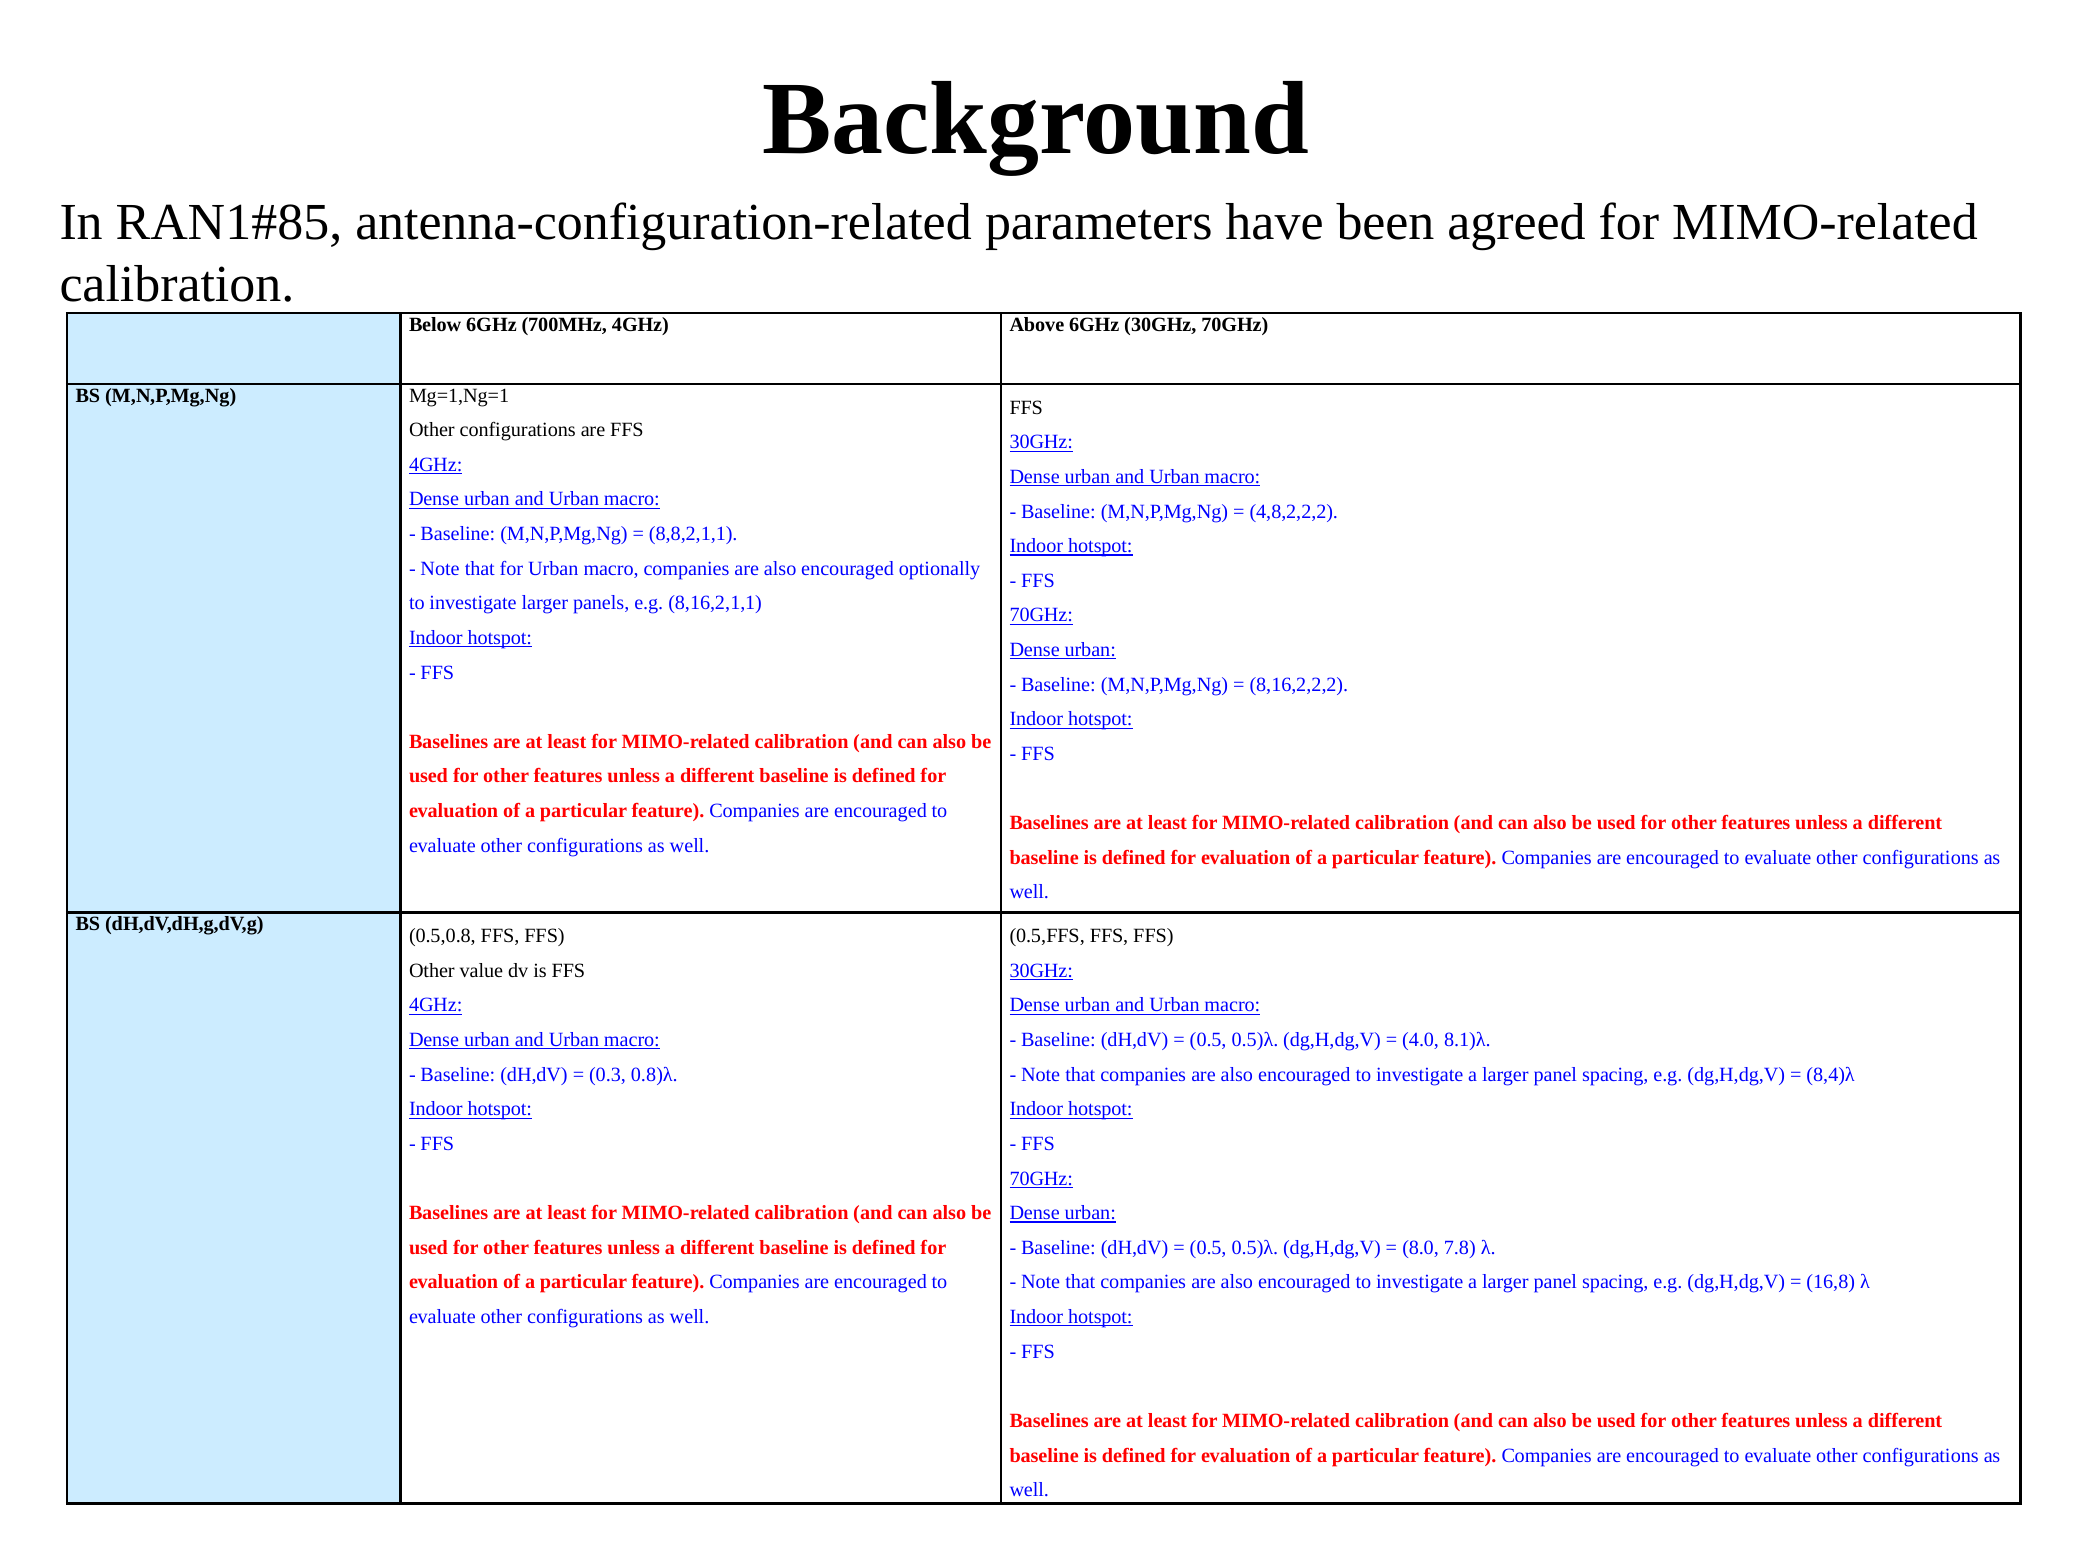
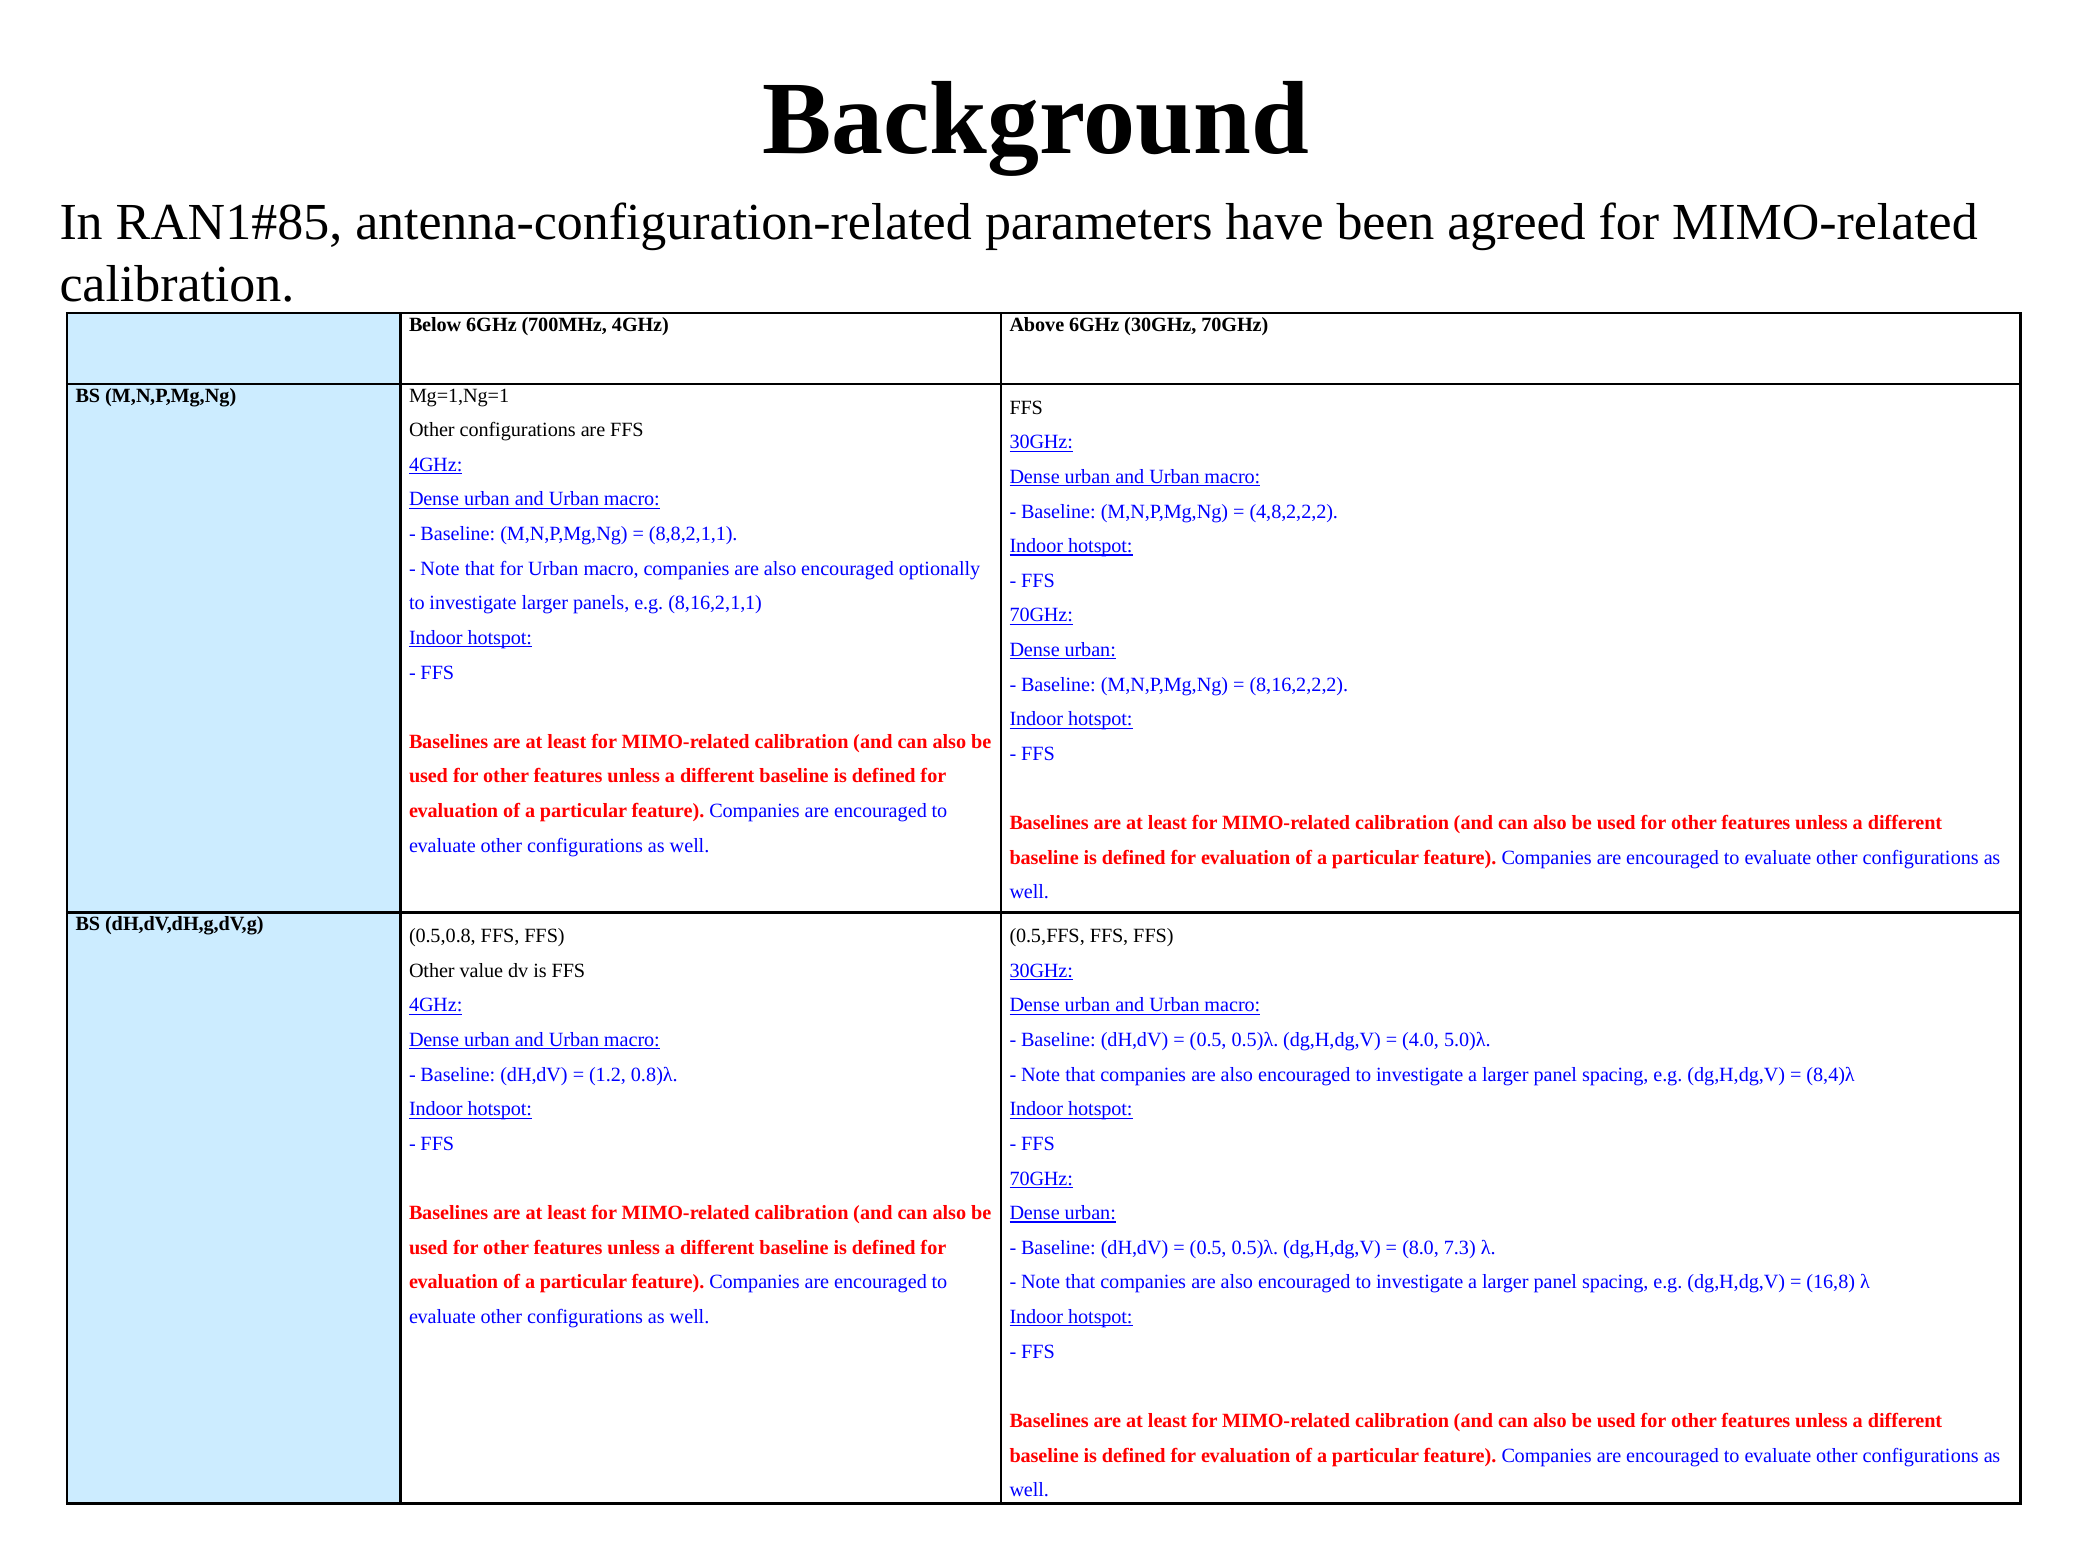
8.1)λ: 8.1)λ -> 5.0)λ (1467, 1040)
0.3: 0.3 -> 1.2 (608, 1075)
7.8: 7.8 -> 7.3 (1460, 1248)
